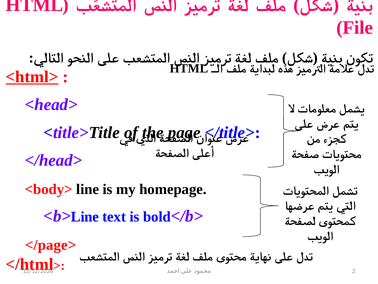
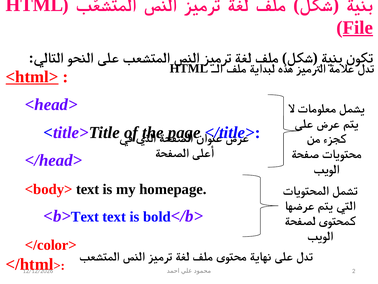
File underline: none -> present (358, 28)
<body> line: line -> text (88, 189)
Line: Line -> Text (85, 216)
</page>: </page> -> </color> (51, 245)
